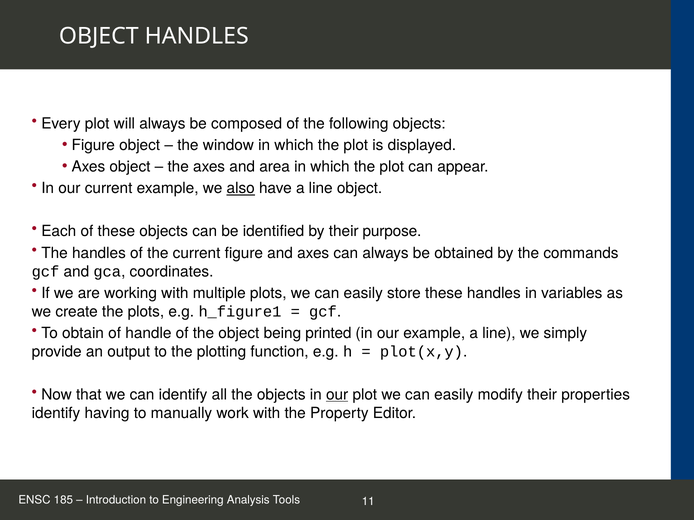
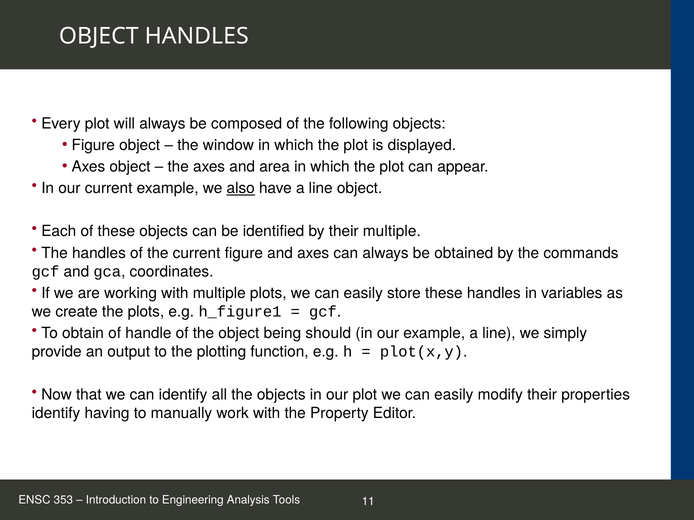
their purpose: purpose -> multiple (392, 232)
printed: printed -> should (328, 333)
our underline: present -> none (337, 395)
185: 185 -> 353 (63, 501)
